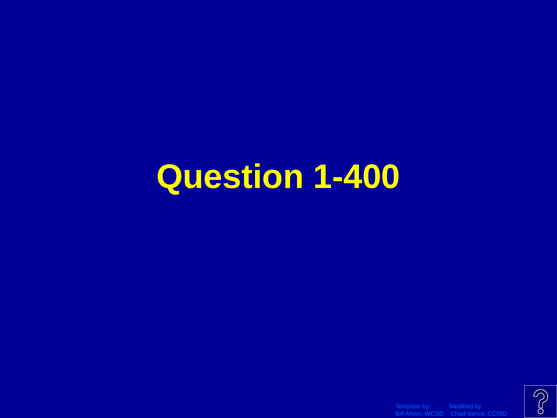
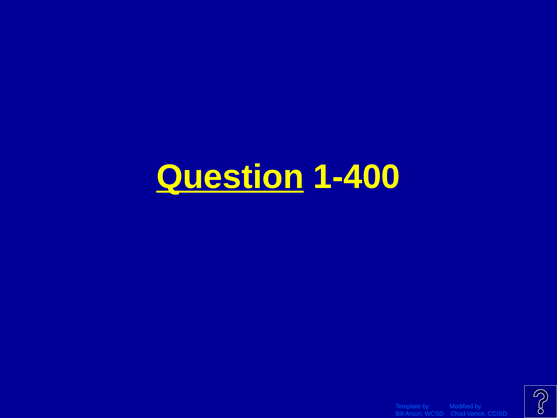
Question underline: none -> present (230, 177)
